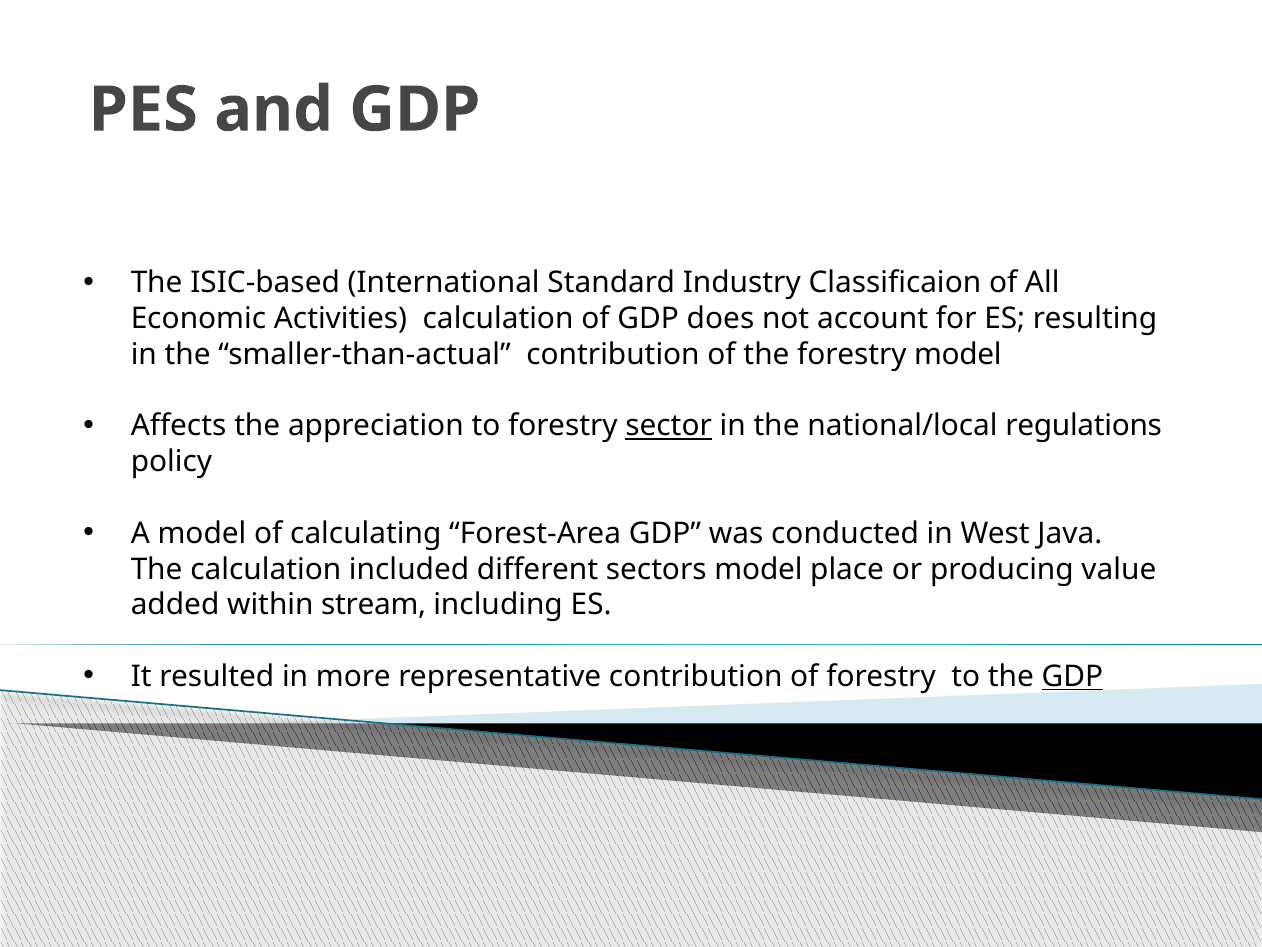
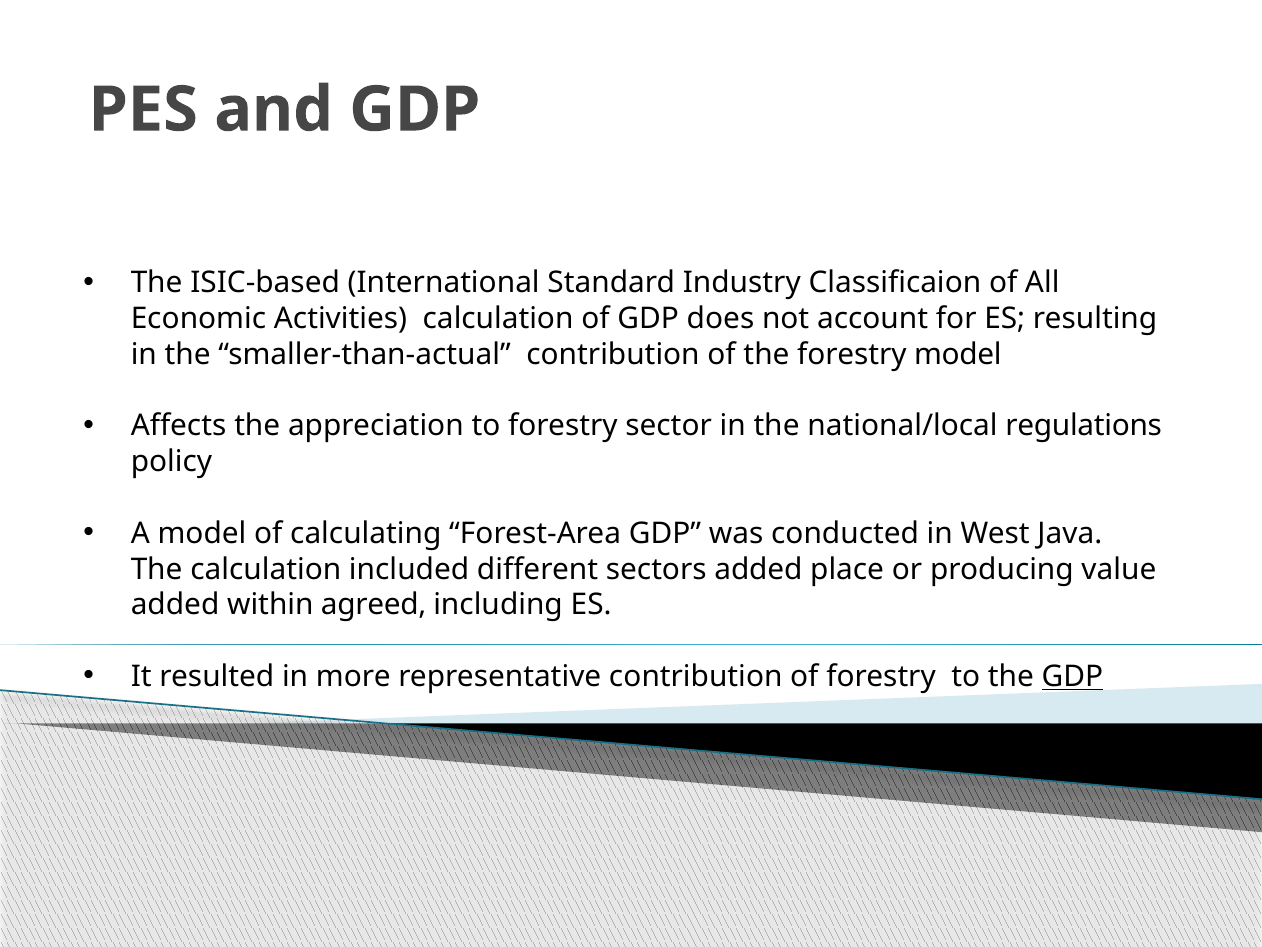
sector underline: present -> none (669, 426)
sectors model: model -> added (758, 569)
stream: stream -> agreed (374, 605)
